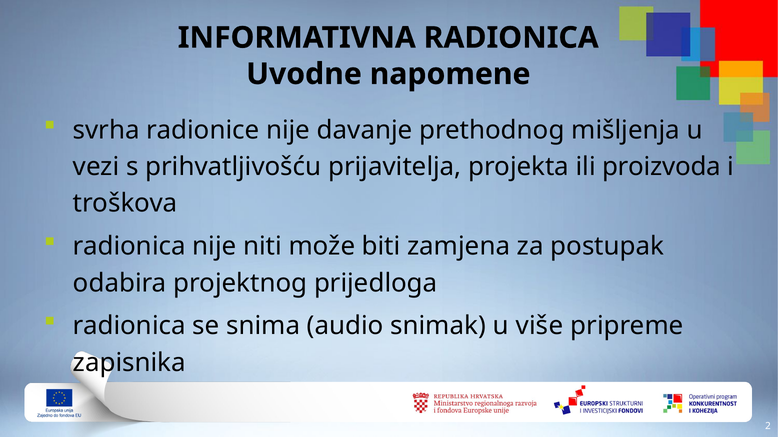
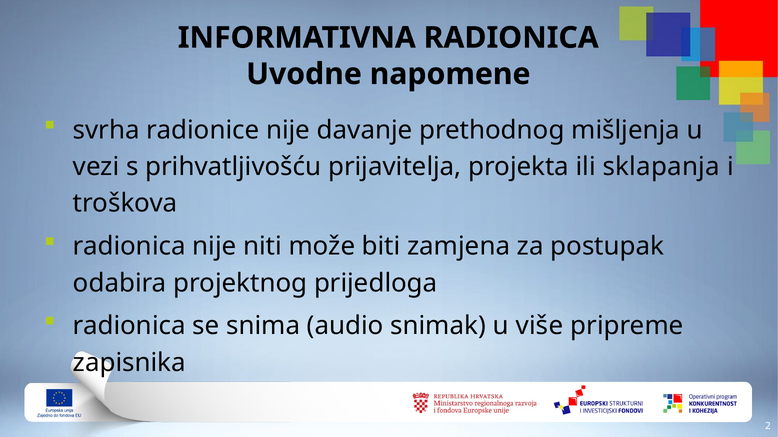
proizvoda: proizvoda -> sklapanja (661, 167)
